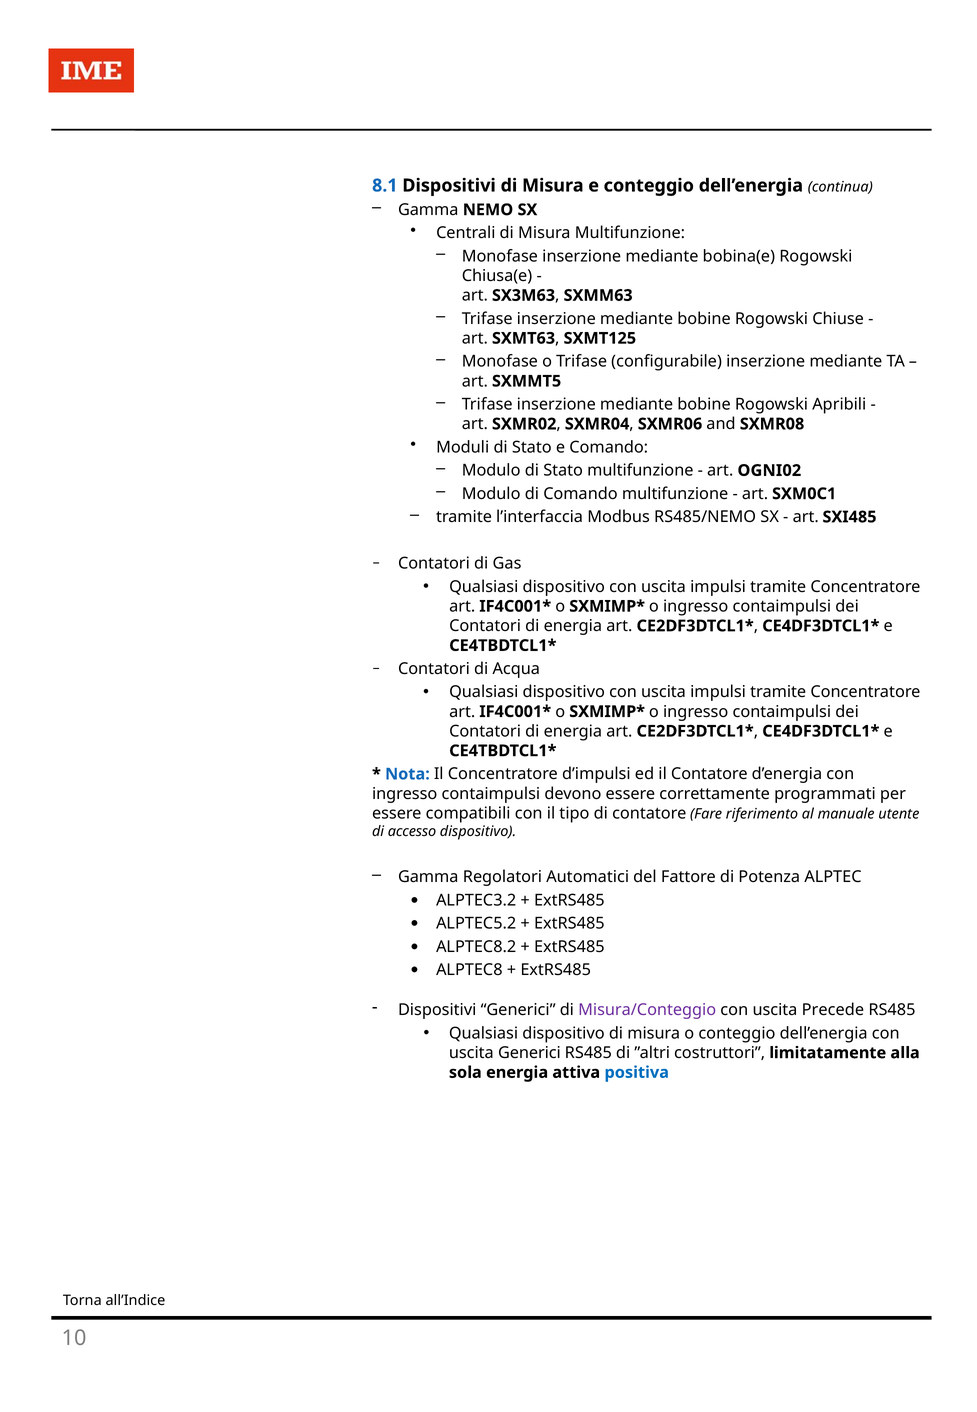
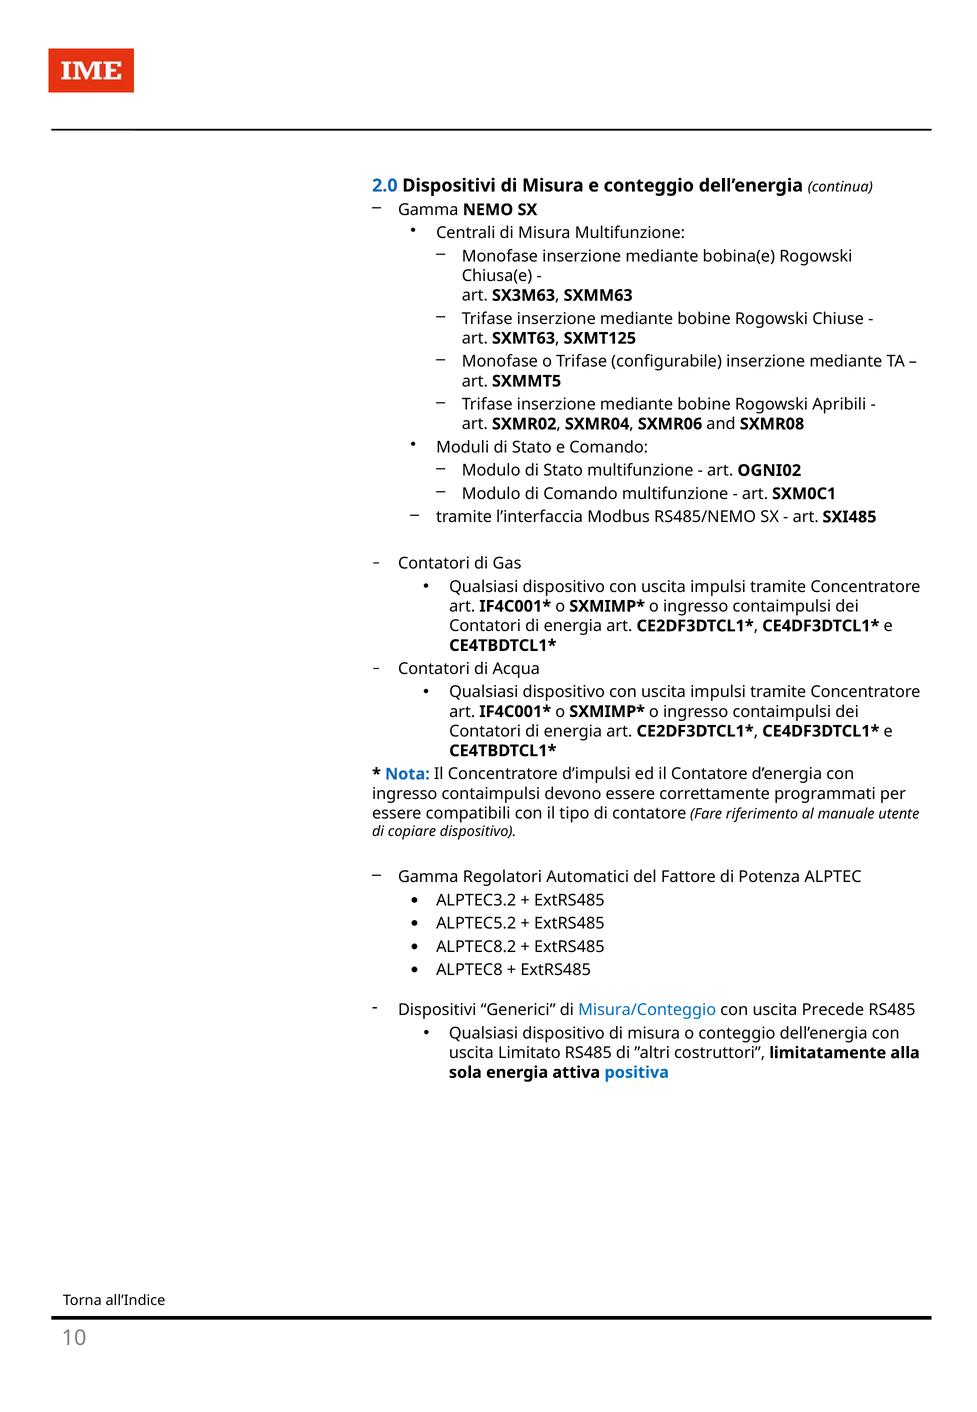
8.1: 8.1 -> 2.0 (385, 185)
accesso: accesso -> copiare (412, 831)
Misura/Conteggio colour: purple -> blue (647, 1009)
uscita Generici: Generici -> Limitato (529, 1052)
